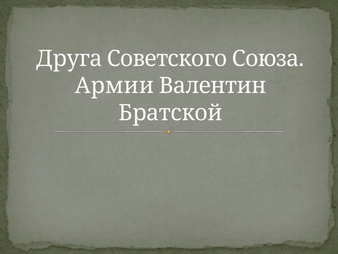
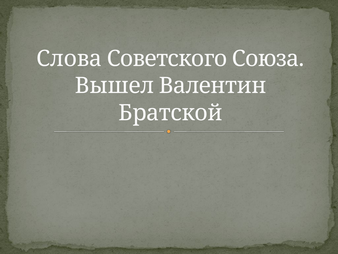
Друга: Друга -> Слова (69, 59)
Армии: Армии -> Вышел (115, 86)
